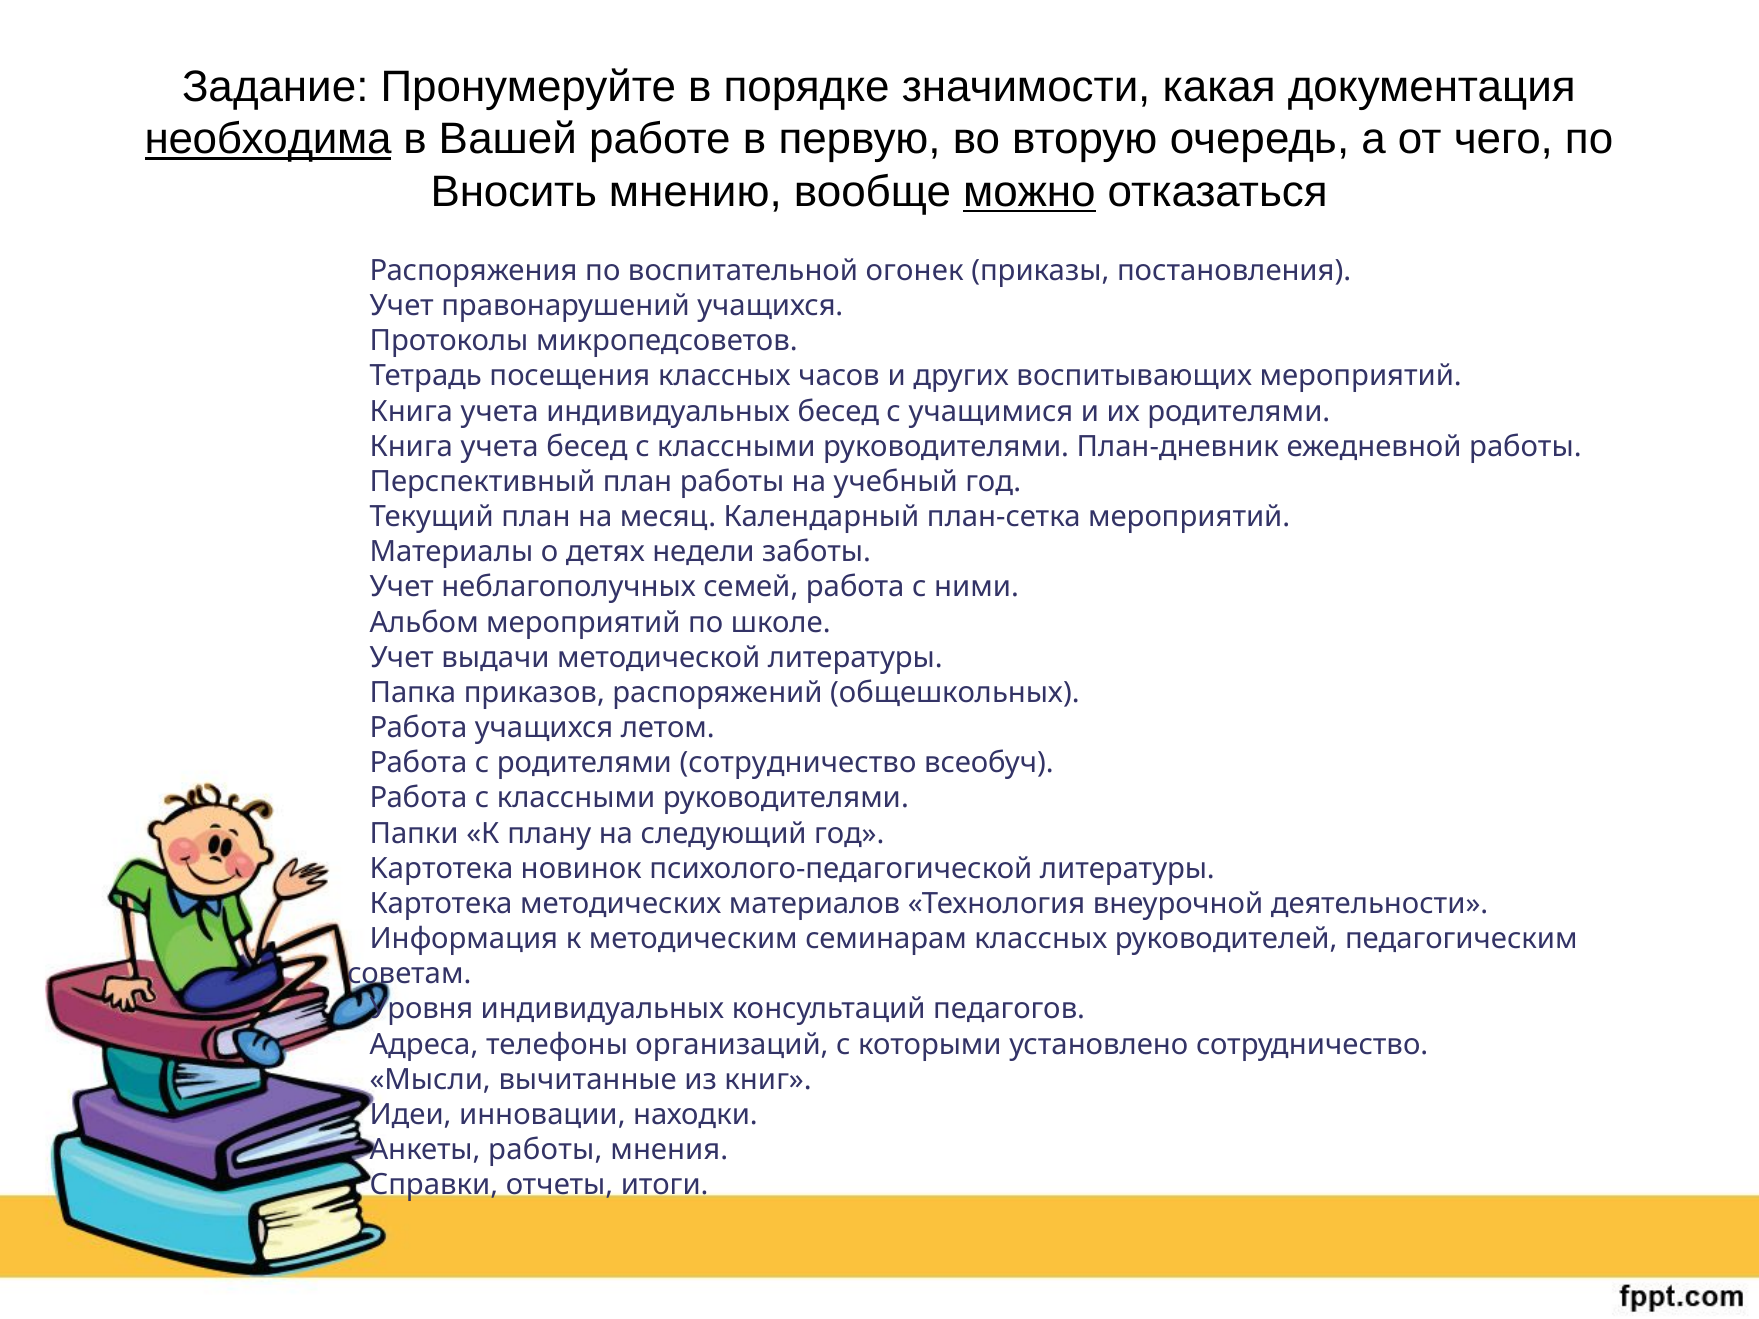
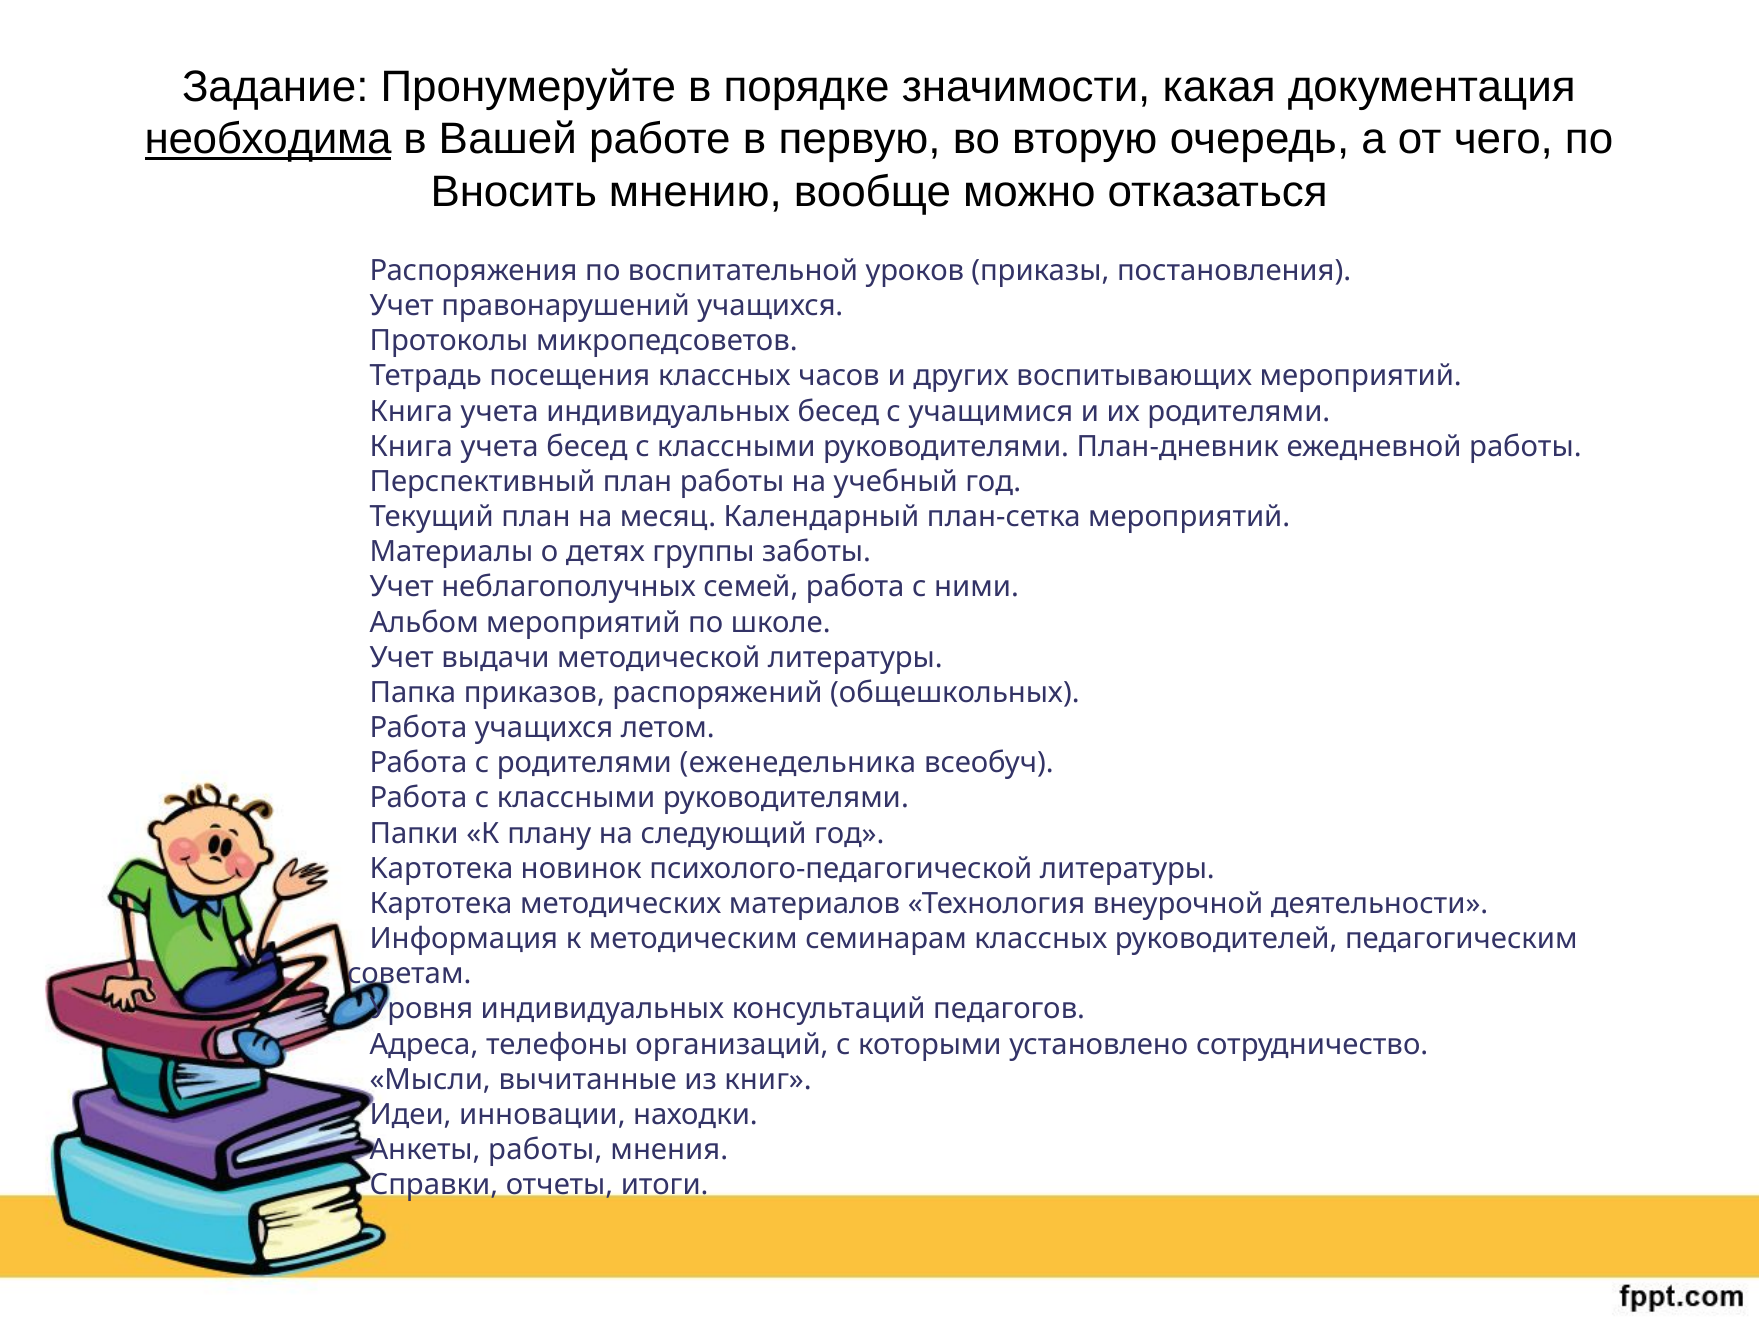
можно underline: present -> none (1029, 192)
огонек: огонек -> уроков (915, 271)
недели: недели -> группы (704, 552)
родителями сотрудничество: сотрудничество -> еженедельника (798, 763)
